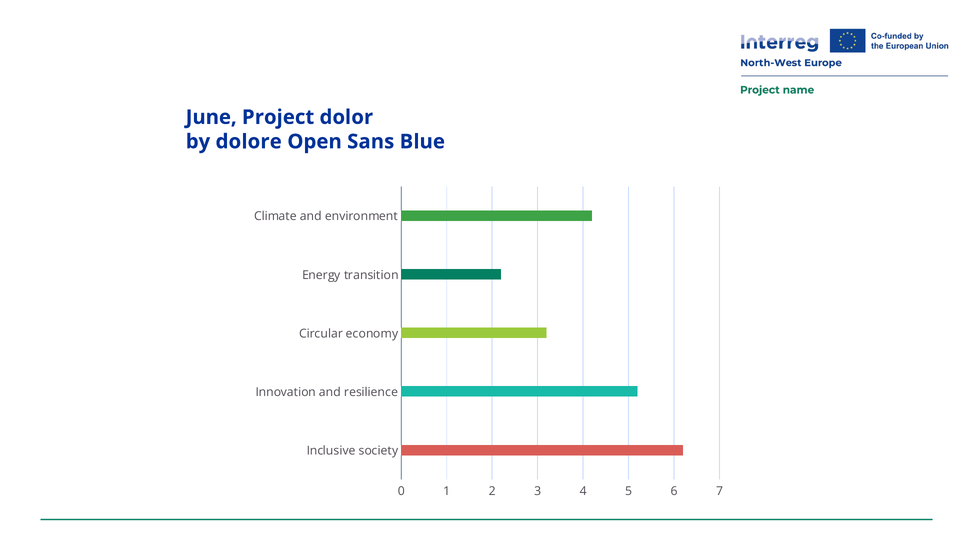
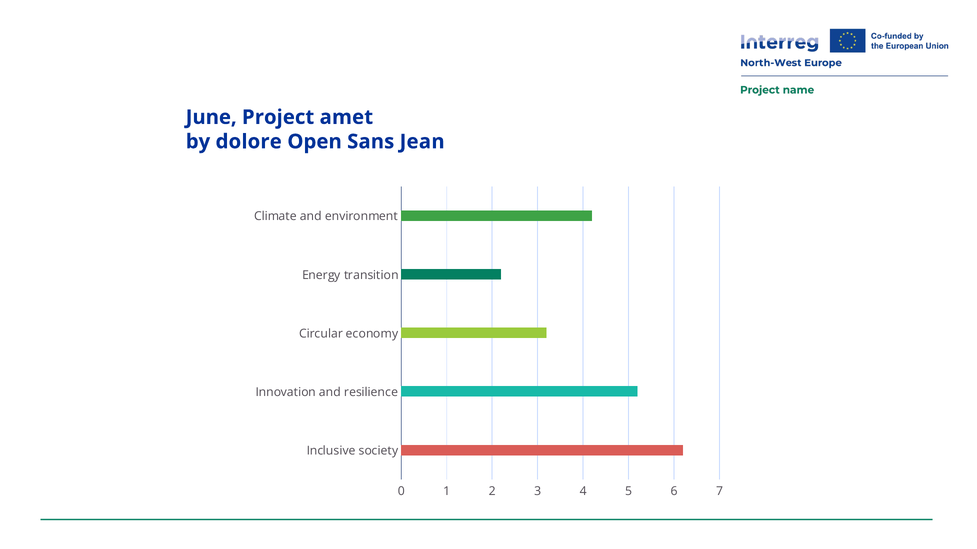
dolor: dolor -> amet (346, 117)
Blue: Blue -> Jean (422, 142)
